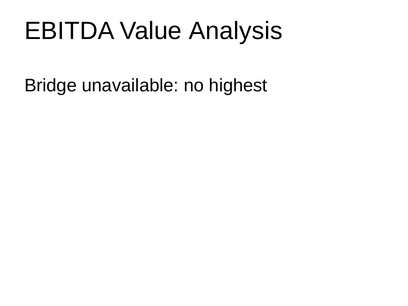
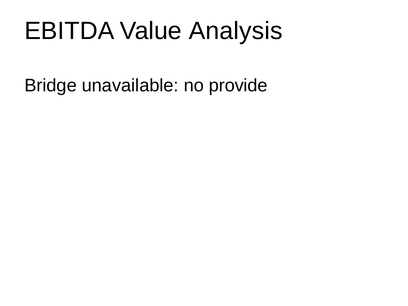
highest: highest -> provide (238, 86)
